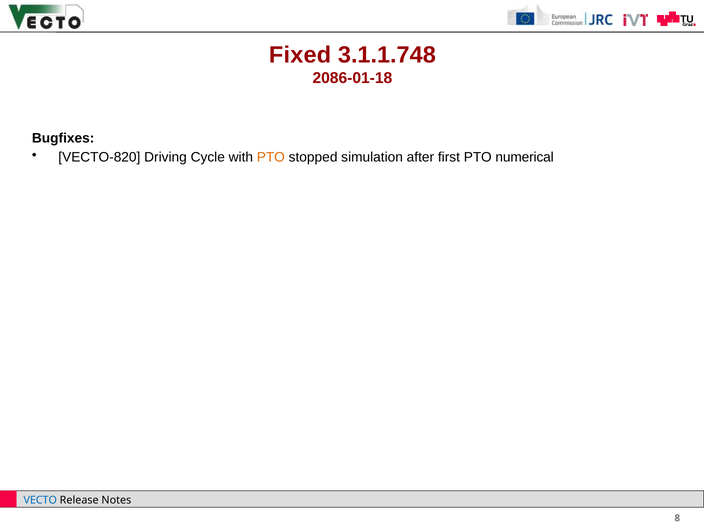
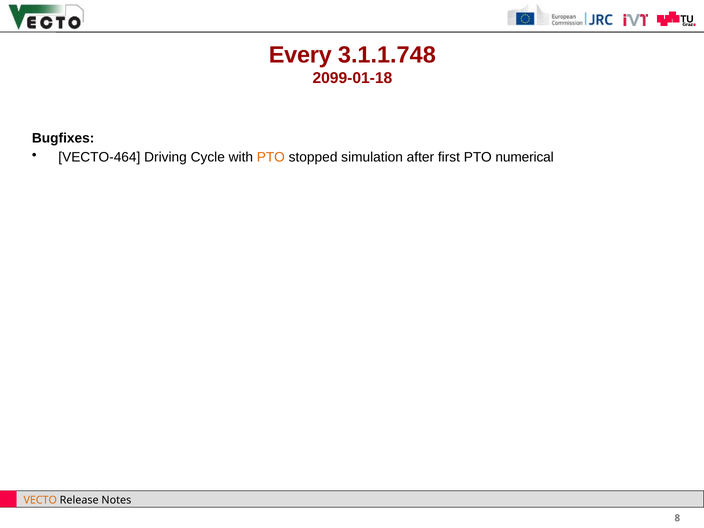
Fixed: Fixed -> Every (300, 55)
2086-01-18: 2086-01-18 -> 2099-01-18 (352, 78)
VECTO-820: VECTO-820 -> VECTO-464 (99, 157)
VECTO colour: blue -> orange (40, 500)
